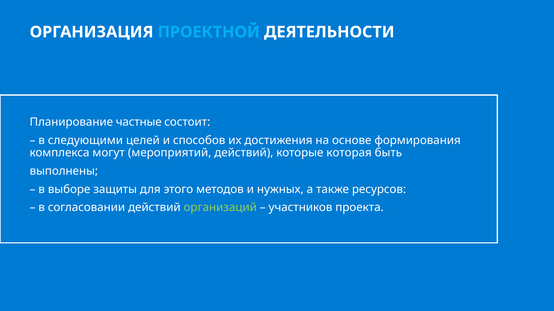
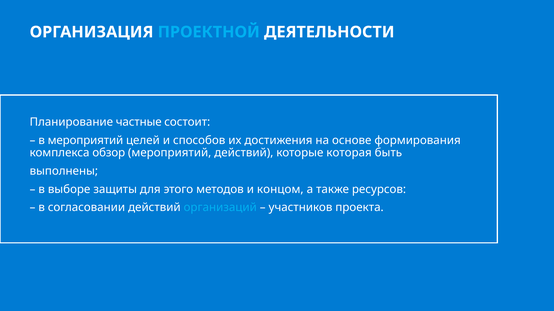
в следующими: следующими -> мероприятий (85, 141)
могут: могут -> обзор (109, 153)
нужных: нужных -> концом (280, 190)
организаций colour: light green -> light blue (220, 208)
